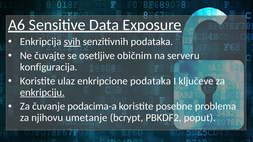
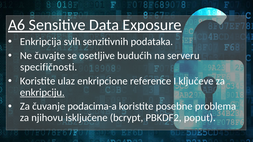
svih underline: present -> none (72, 42)
običnim: običnim -> budućih (134, 56)
konfiguracija: konfiguracija -> specifičnosti (49, 67)
enkripcione podataka: podataka -> reference (151, 81)
umetanje: umetanje -> isključene (87, 118)
